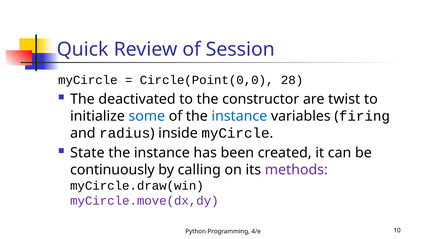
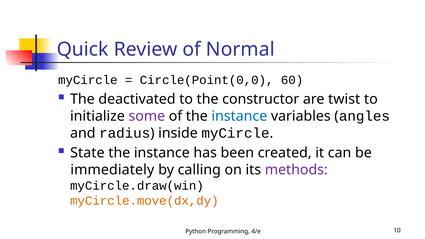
Session: Session -> Normal (240, 49)
28: 28 -> 60 (292, 80)
some colour: blue -> purple (147, 116)
firing: firing -> angles (364, 116)
continuously: continuously -> immediately (112, 170)
myCircle.move(dx,dy colour: purple -> orange (144, 201)
